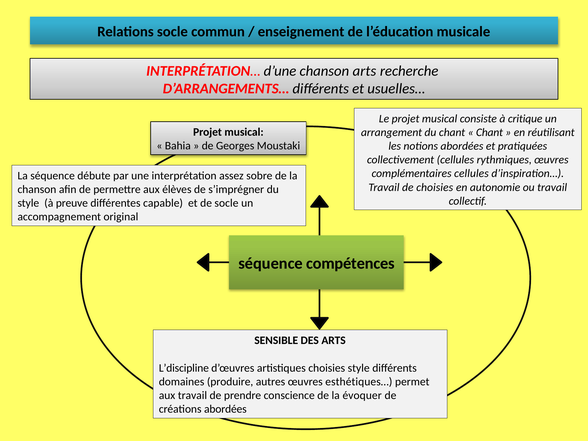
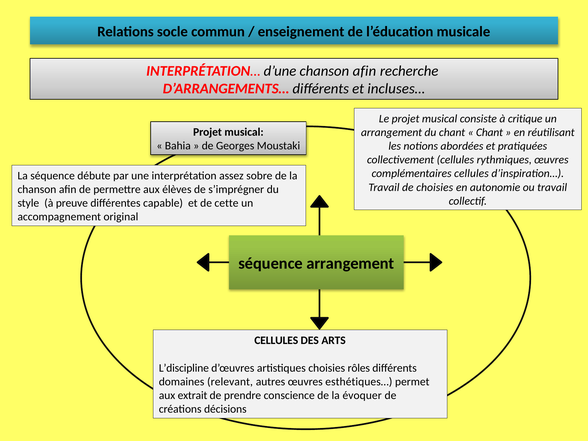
d’une chanson arts: arts -> afin (364, 71)
usuelles…: usuelles… -> incluses… (396, 89)
de socle: socle -> cette (226, 203)
séquence compétences: compétences -> arrangement (350, 263)
SENSIBLE: SENSIBLE -> CELLULES (276, 341)
choisies style: style -> rôles (359, 368)
produire: produire -> relevant (230, 382)
aux travail: travail -> extrait (193, 395)
créations abordées: abordées -> décisions (225, 409)
